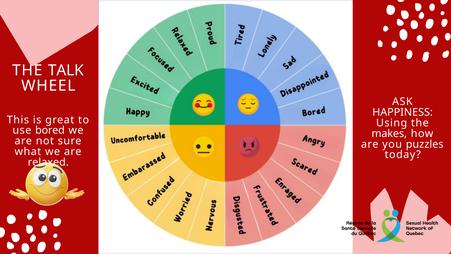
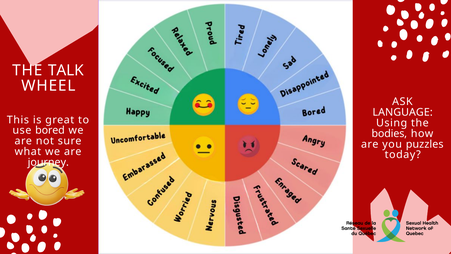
HAPPINESS: HAPPINESS -> LANGUAGE (403, 112)
makes: makes -> bodies (389, 133)
relaxed: relaxed -> journey (48, 162)
